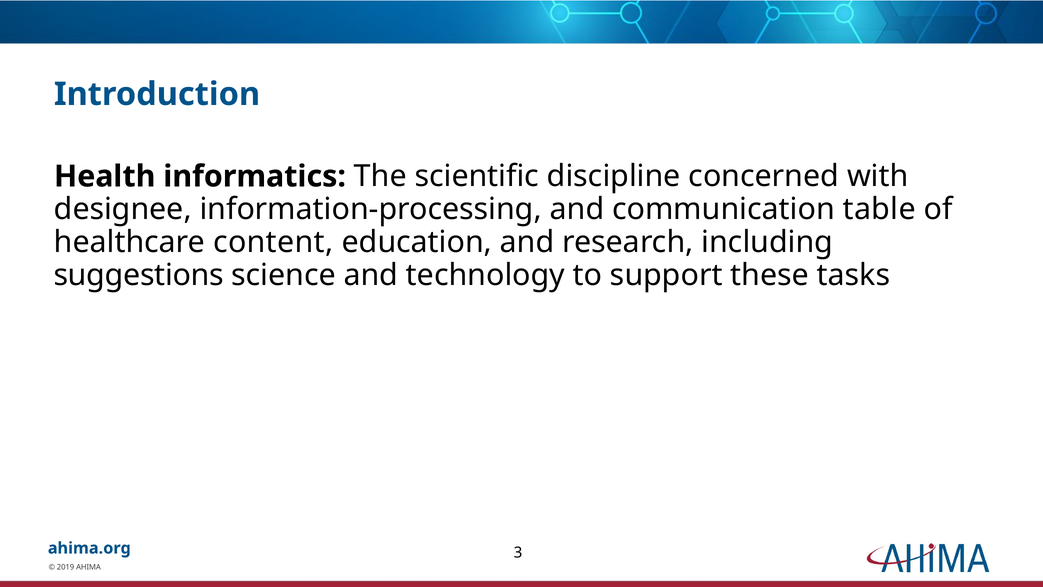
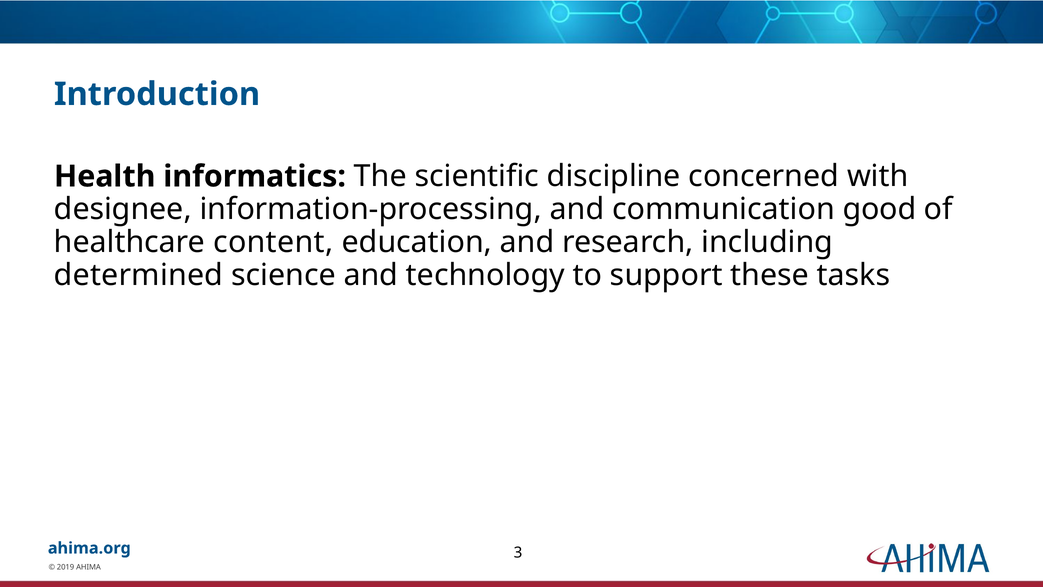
table: table -> good (879, 209)
suggestions: suggestions -> determined (139, 275)
